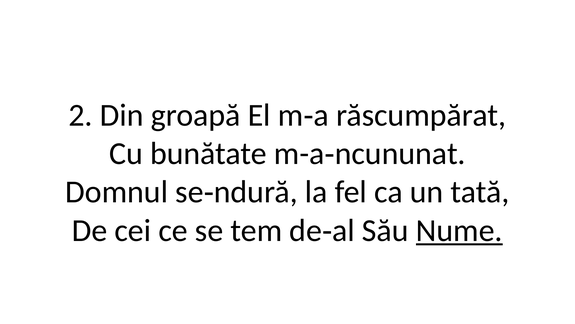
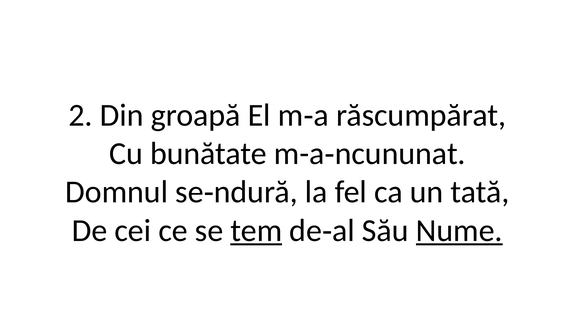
tem underline: none -> present (256, 230)
